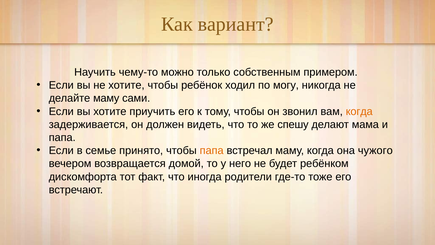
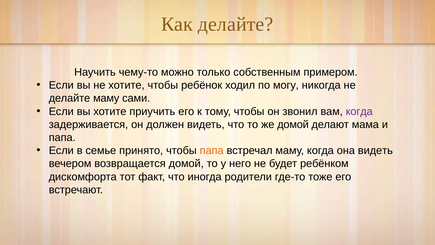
Как вариант: вариант -> делайте (236, 24)
когда colour: orange -> purple (359, 111)
же спешу: спешу -> домой (293, 124)
она чужого: чужого -> видеть (375, 150)
